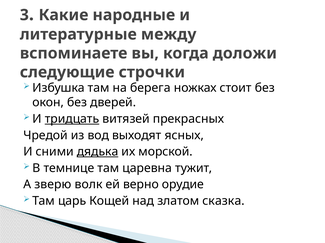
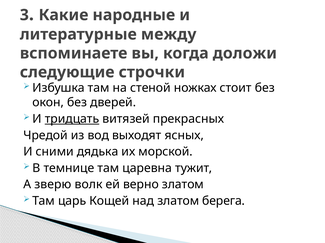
берега: берега -> стеной (150, 88)
дядька underline: present -> none (98, 152)
верно орудие: орудие -> златом (183, 185)
сказка: сказка -> берега (224, 201)
